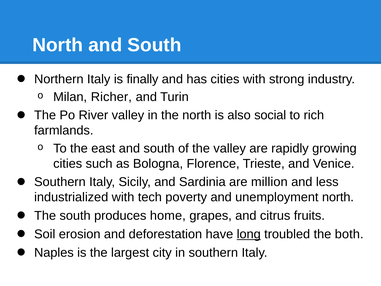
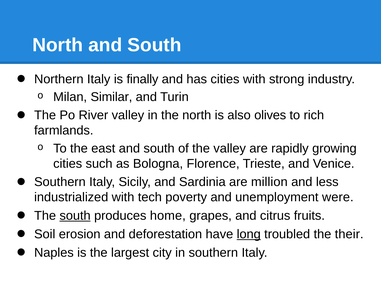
Richer: Richer -> Similar (111, 97)
social: social -> olives (270, 115)
unemployment north: north -> were (338, 197)
south underline: none -> present (75, 216)
both: both -> their (349, 234)
